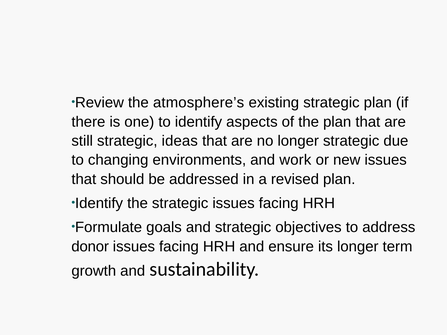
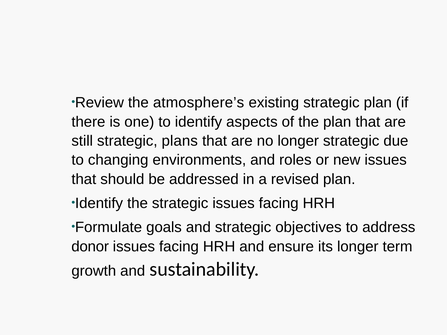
ideas: ideas -> plans (180, 141)
work: work -> roles (295, 160)
